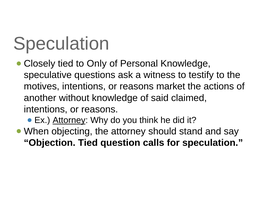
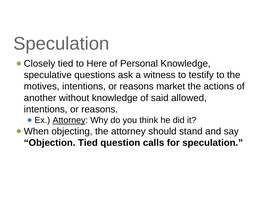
Only: Only -> Here (97, 64)
claimed: claimed -> allowed (189, 98)
